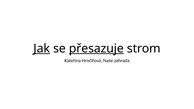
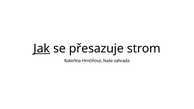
přesazuje underline: present -> none (96, 48)
